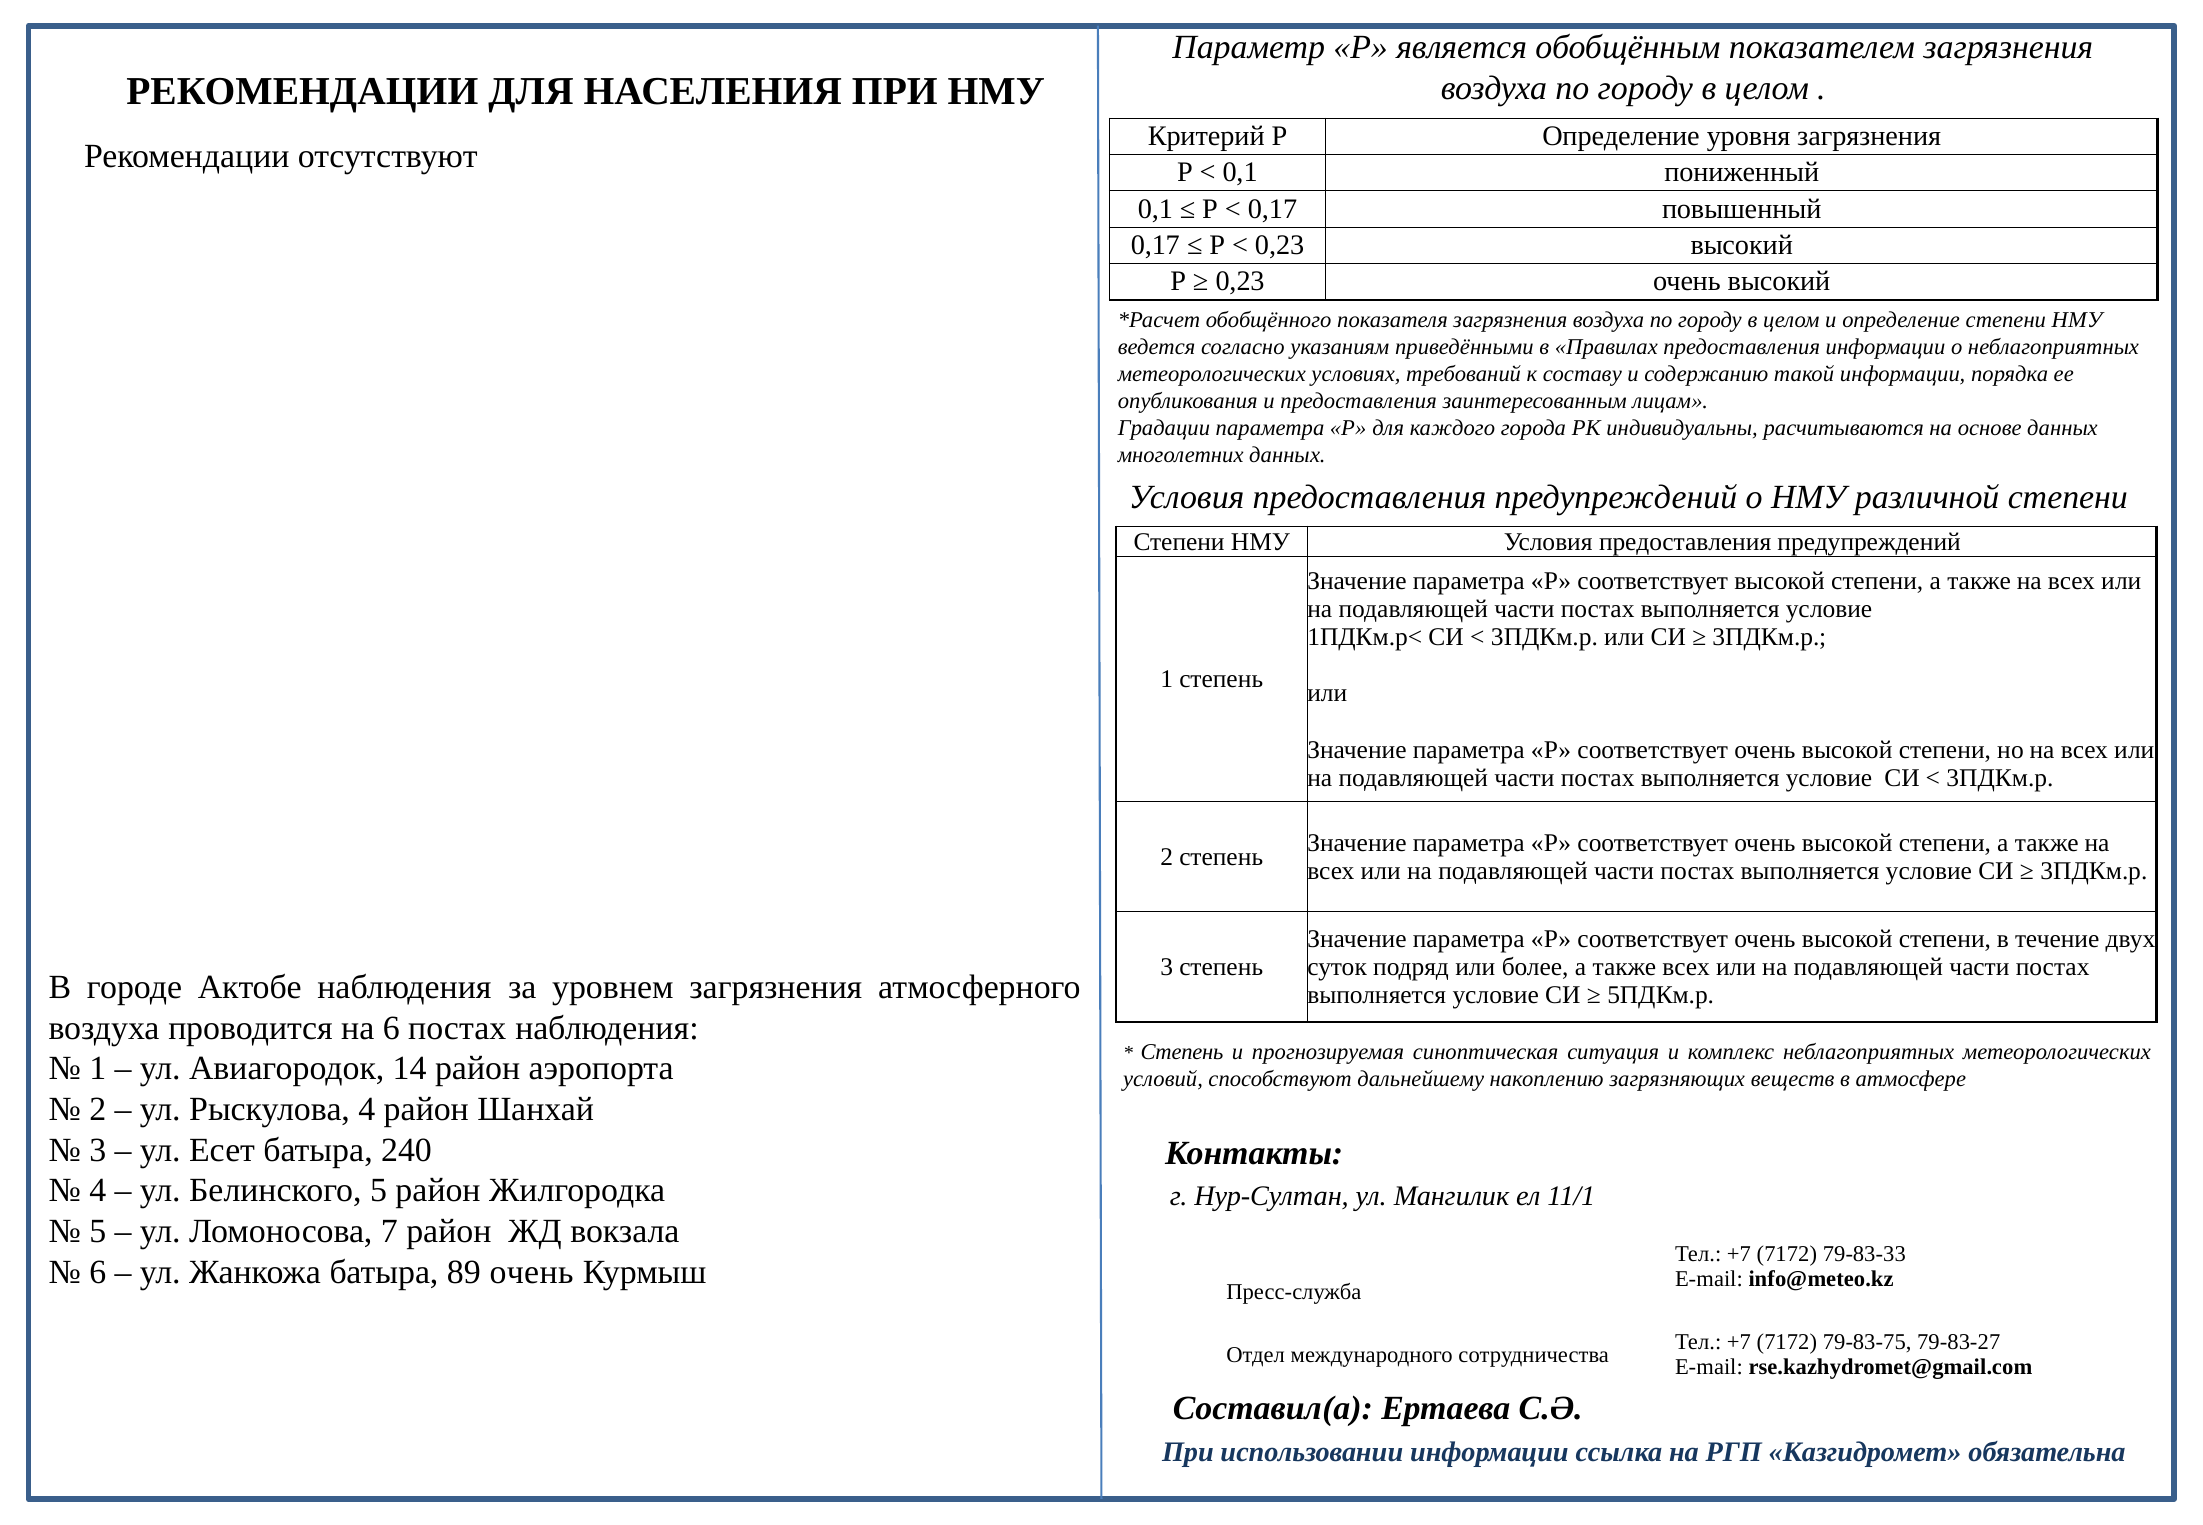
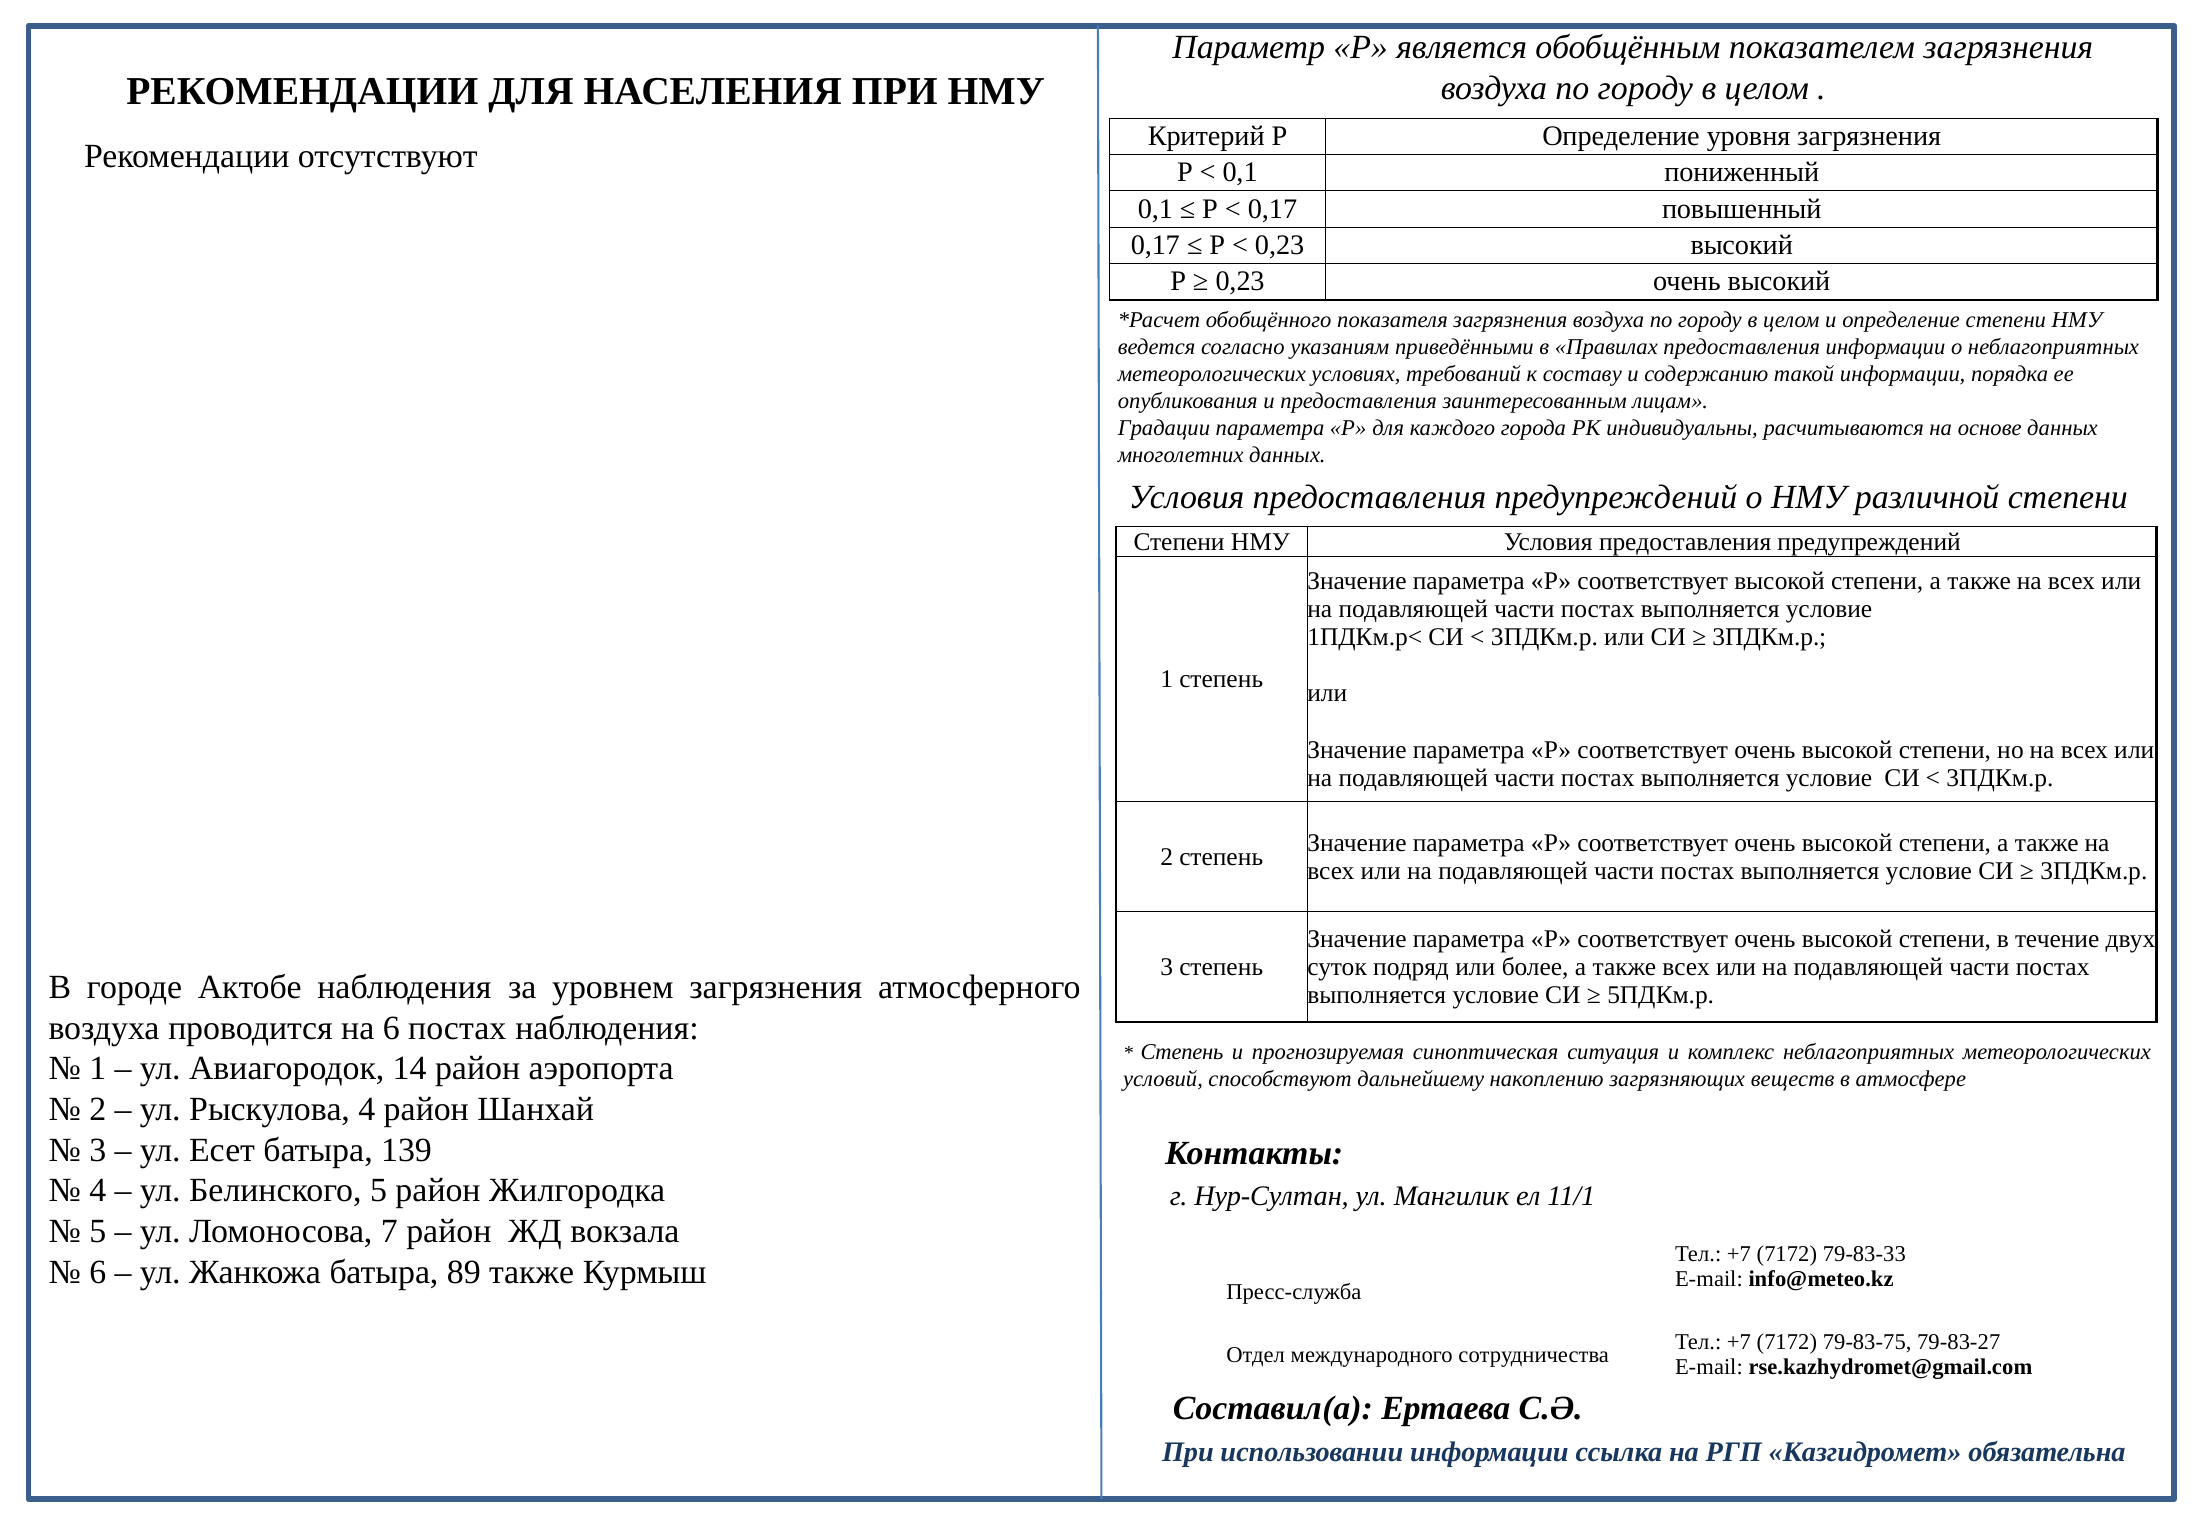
240: 240 -> 139 (407, 1150)
89 очень: очень -> также (532, 1272)
